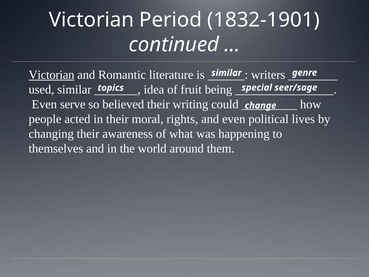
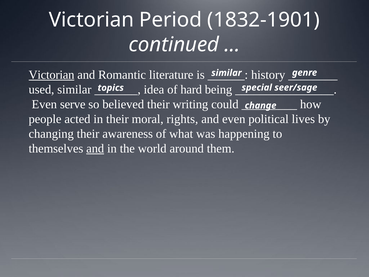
writers: writers -> history (268, 75)
fruit: fruit -> hard (191, 89)
and underline: none -> present (95, 148)
